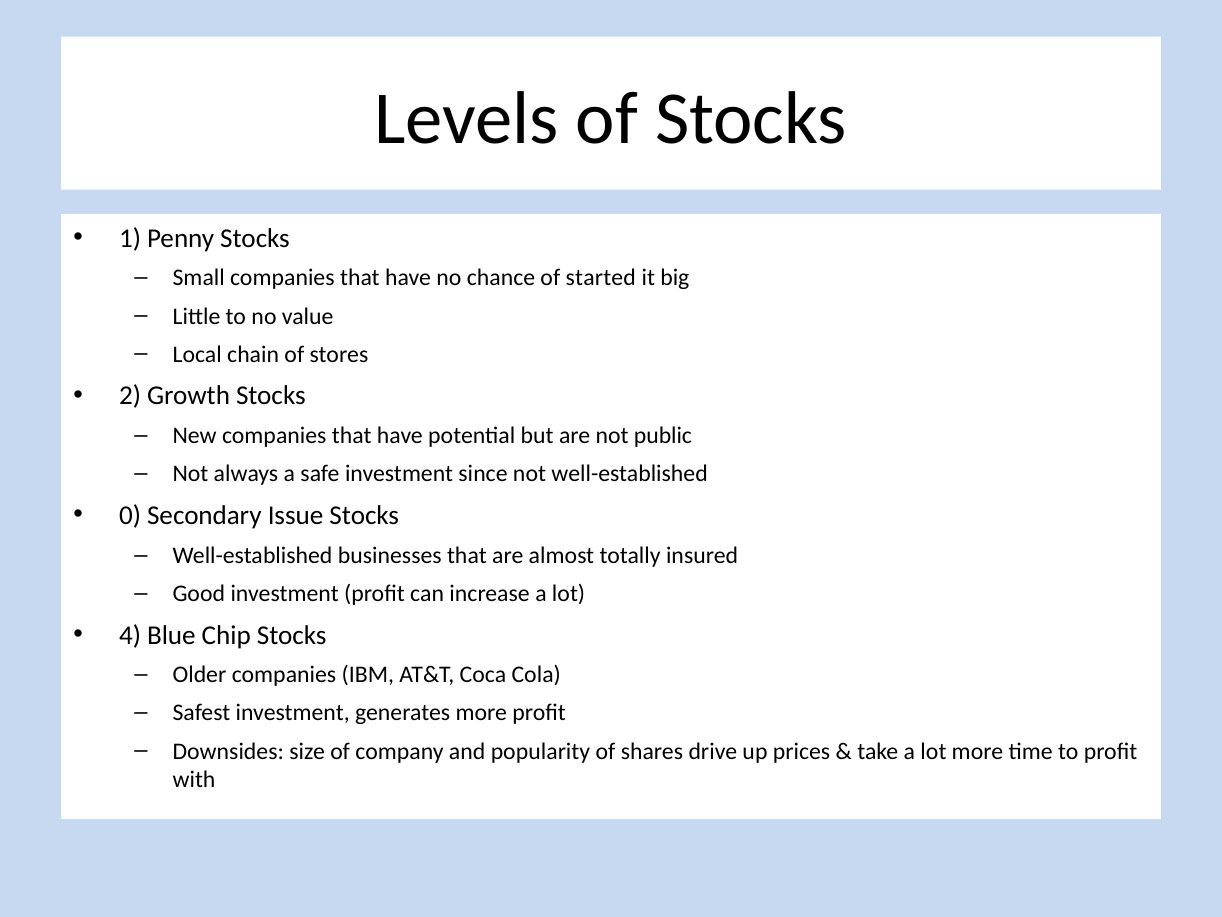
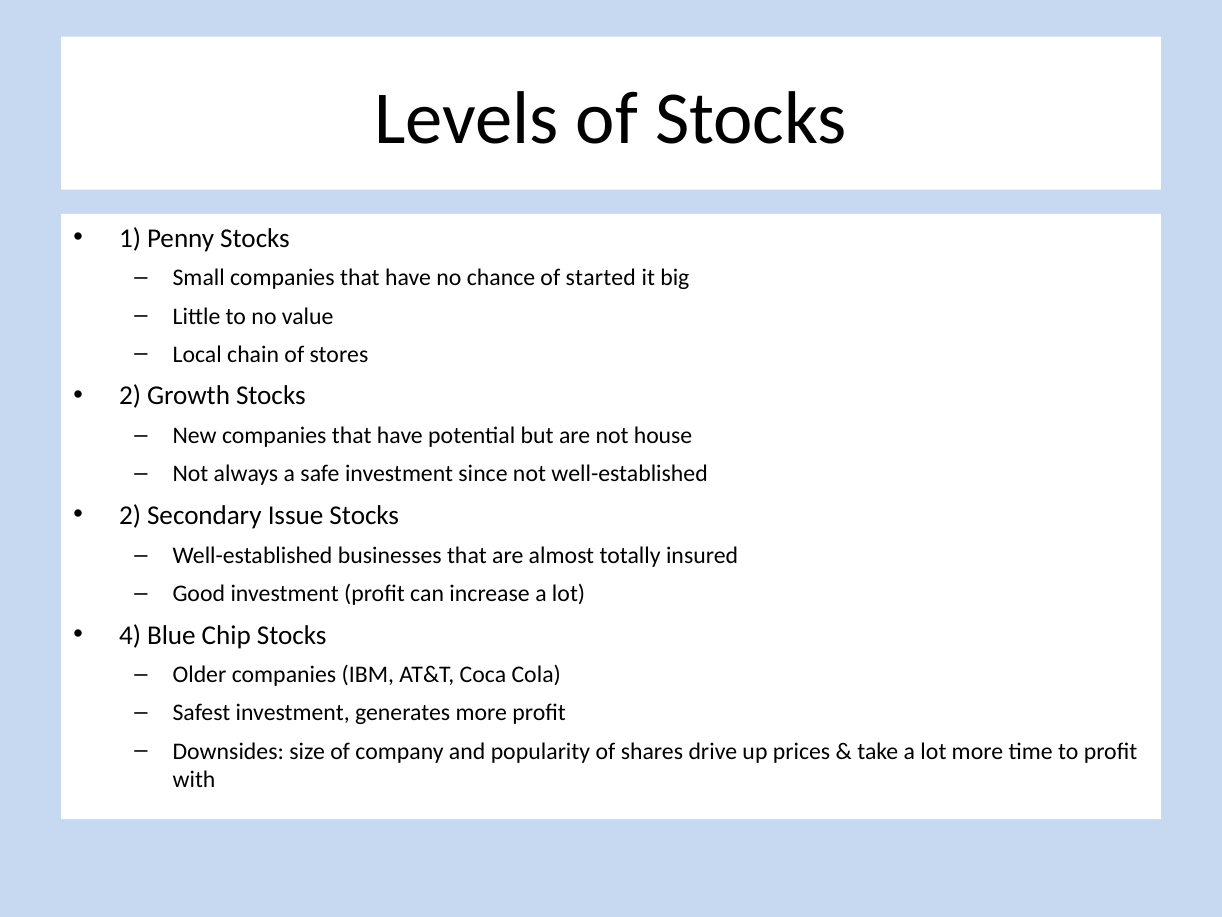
public: public -> house (663, 436)
0: 0 -> 2 (130, 515)
